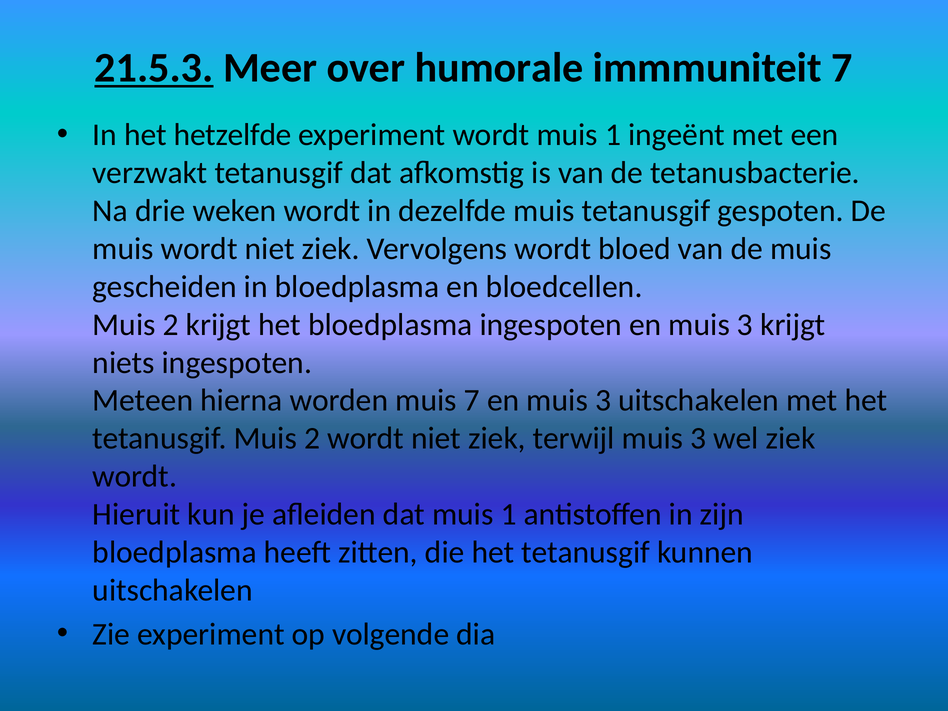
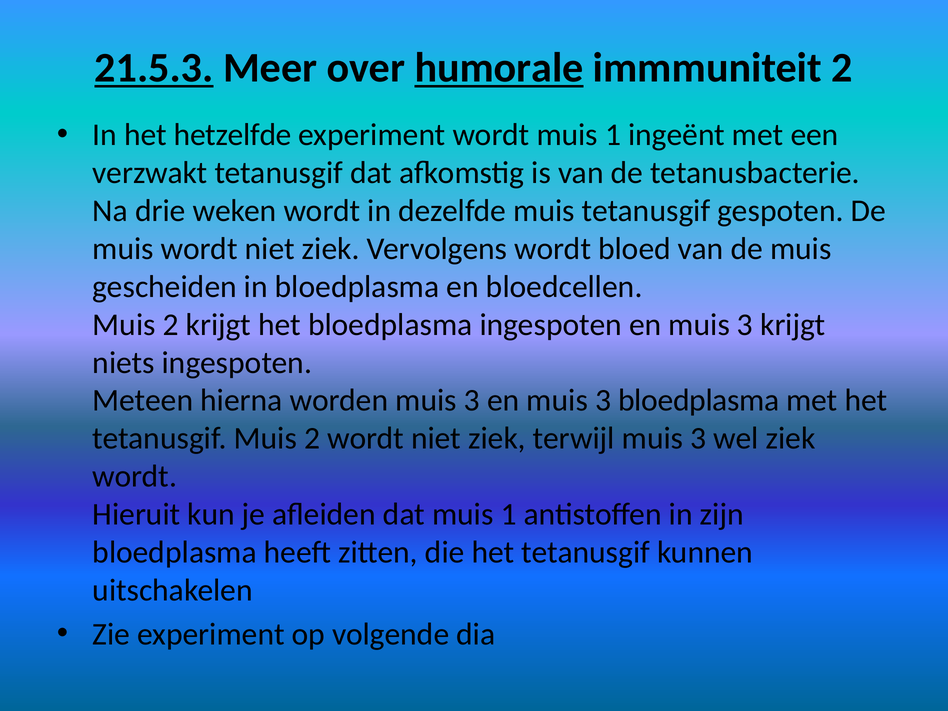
humorale underline: none -> present (499, 68)
immmuniteit 7: 7 -> 2 (842, 68)
worden muis 7: 7 -> 3 (472, 400)
3 uitschakelen: uitschakelen -> bloedplasma (699, 400)
